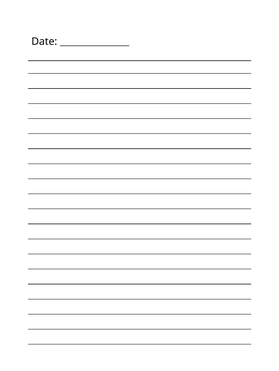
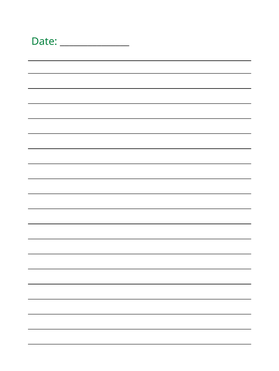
Date colour: black -> green (44, 42)
